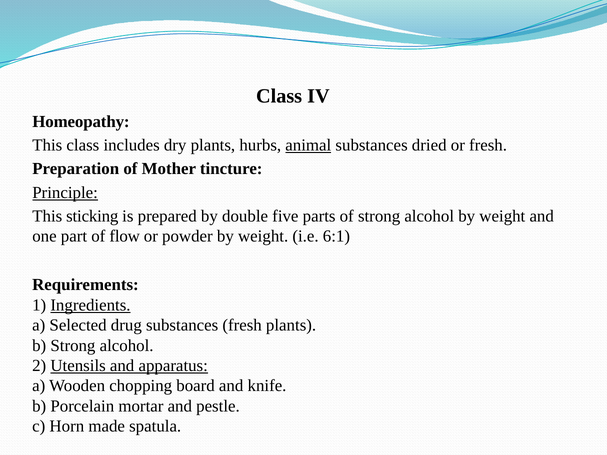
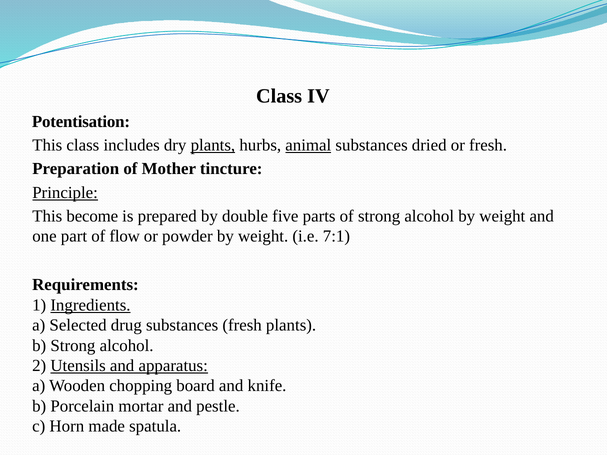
Homeopathy: Homeopathy -> Potentisation (81, 122)
plants underline: none -> present (213, 145)
sticking: sticking -> become (92, 216)
6:1: 6:1 -> 7:1 (336, 236)
